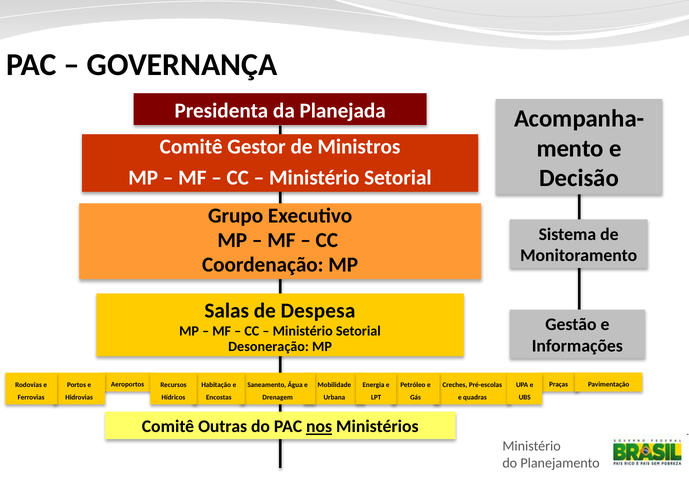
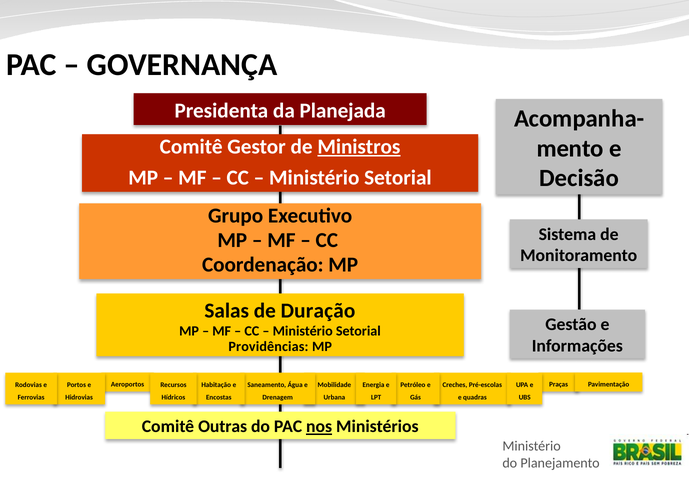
Ministros underline: none -> present (359, 147)
Despesa: Despesa -> Duração (318, 311)
Desoneração: Desoneração -> Providências (268, 347)
